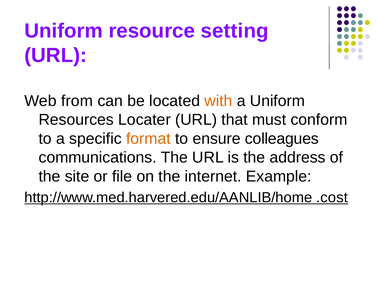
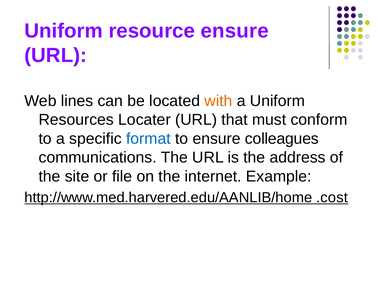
resource setting: setting -> ensure (235, 31)
from: from -> lines (77, 101)
format colour: orange -> blue (148, 139)
